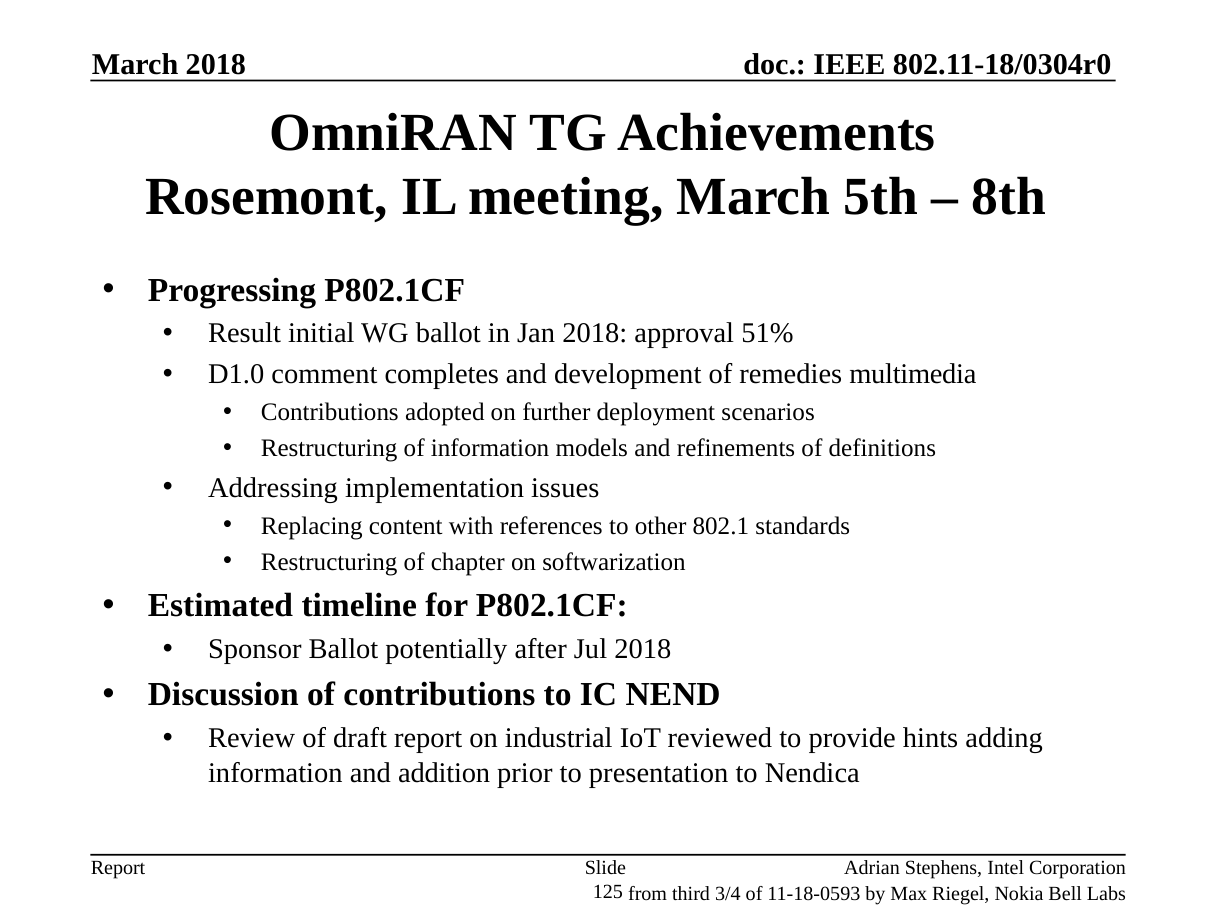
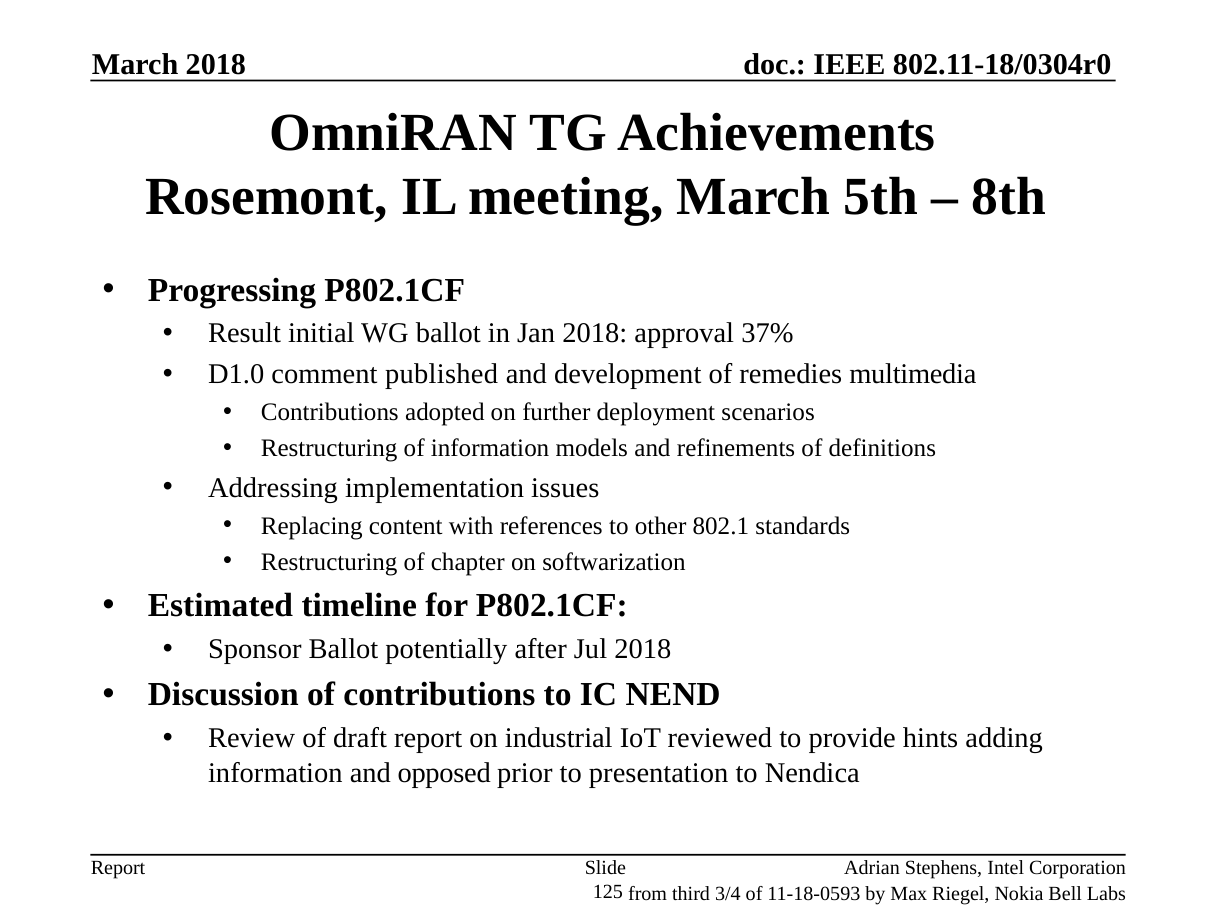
51%: 51% -> 37% (767, 333)
completes: completes -> published (442, 374)
addition: addition -> opposed (444, 772)
